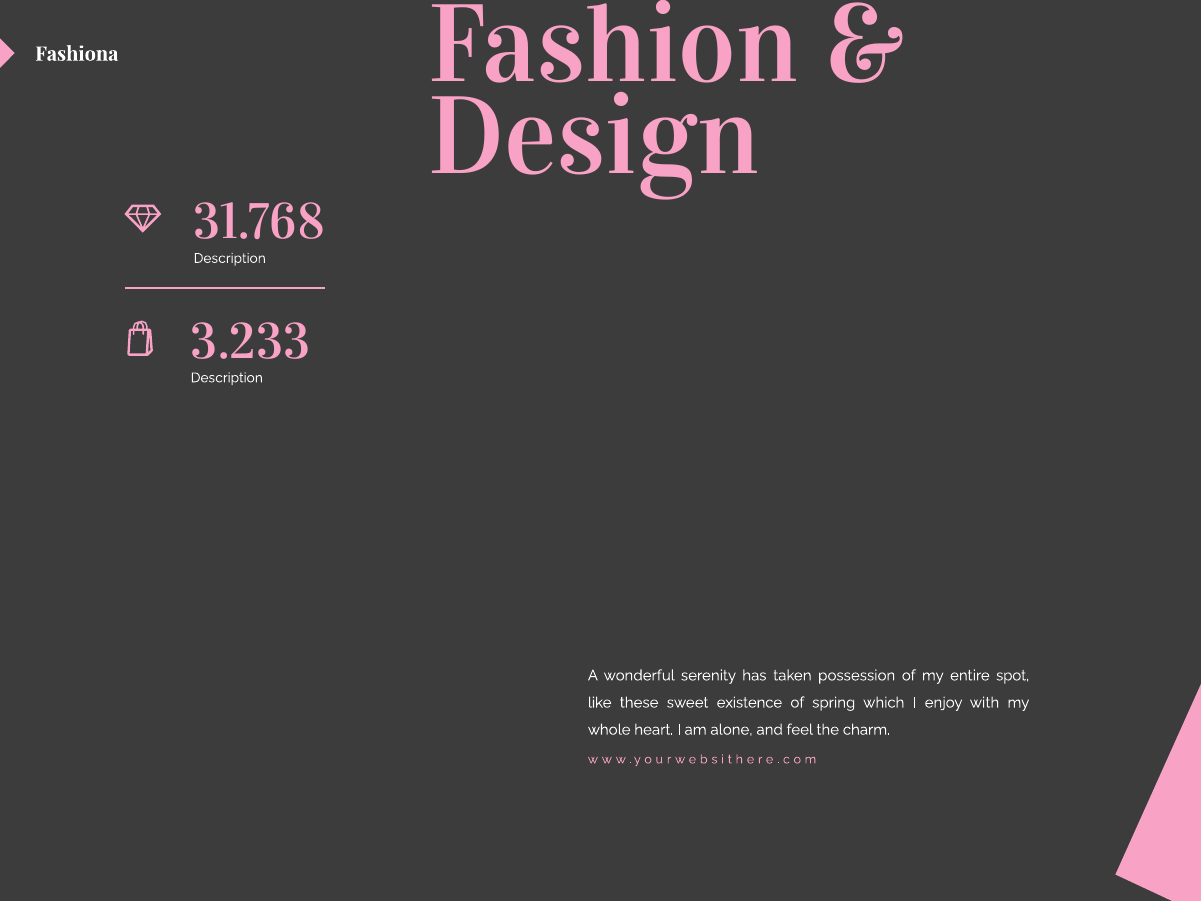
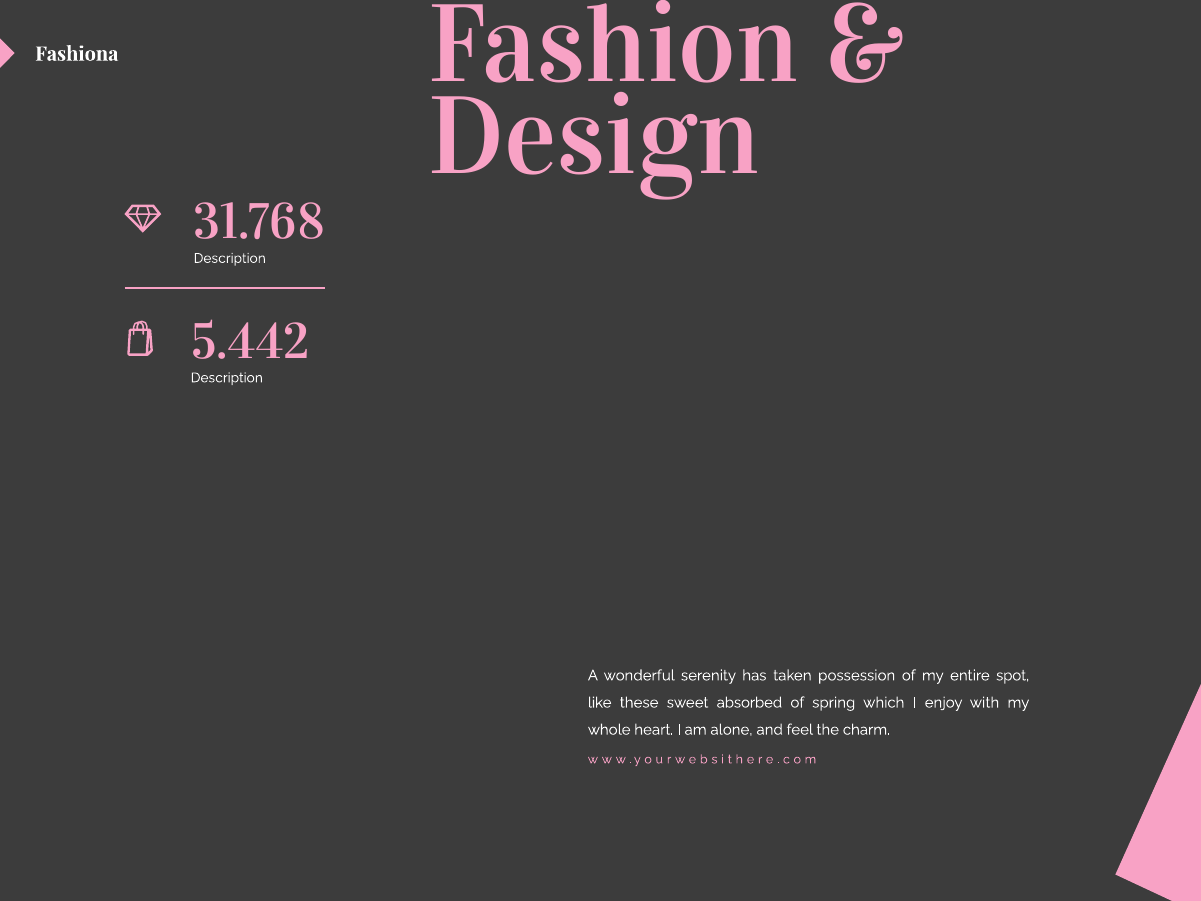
3.233: 3.233 -> 5.442 (251, 342)
existence: existence -> absorbed (749, 702)
